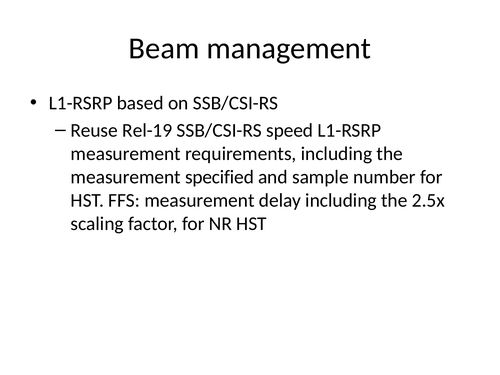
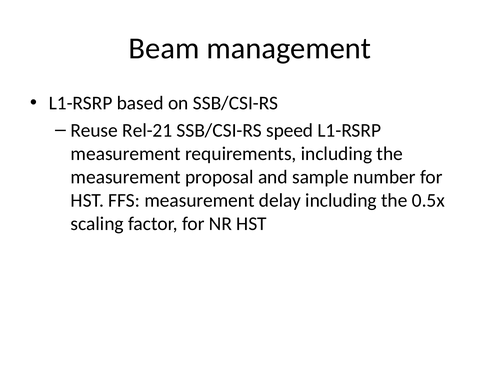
Rel-19: Rel-19 -> Rel-21 (147, 130)
specified: specified -> proposal (219, 177)
2.5x: 2.5x -> 0.5x (428, 200)
